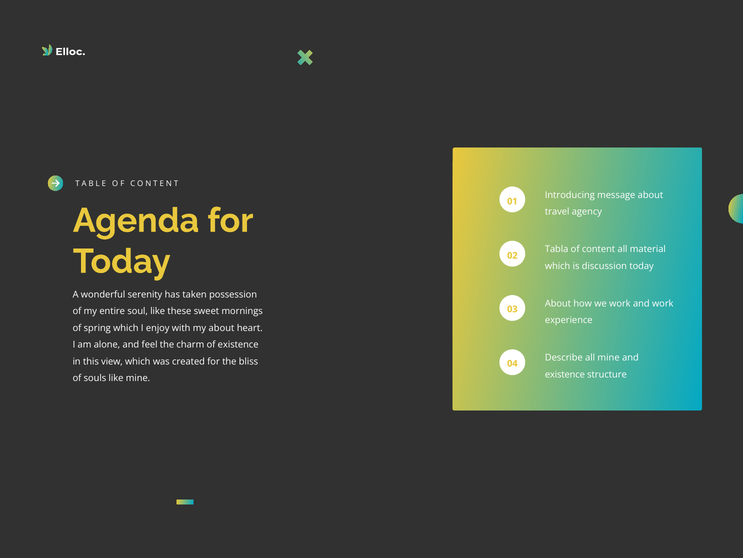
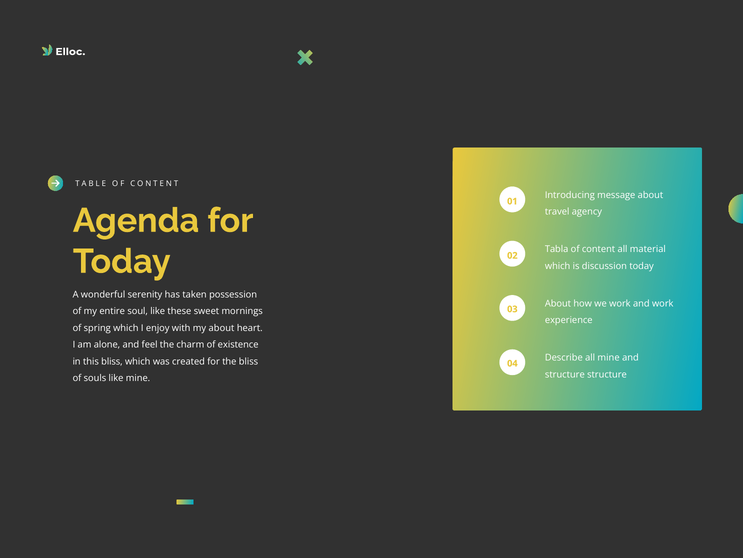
this view: view -> bliss (112, 361)
existence: existence -> structure (565, 374)
